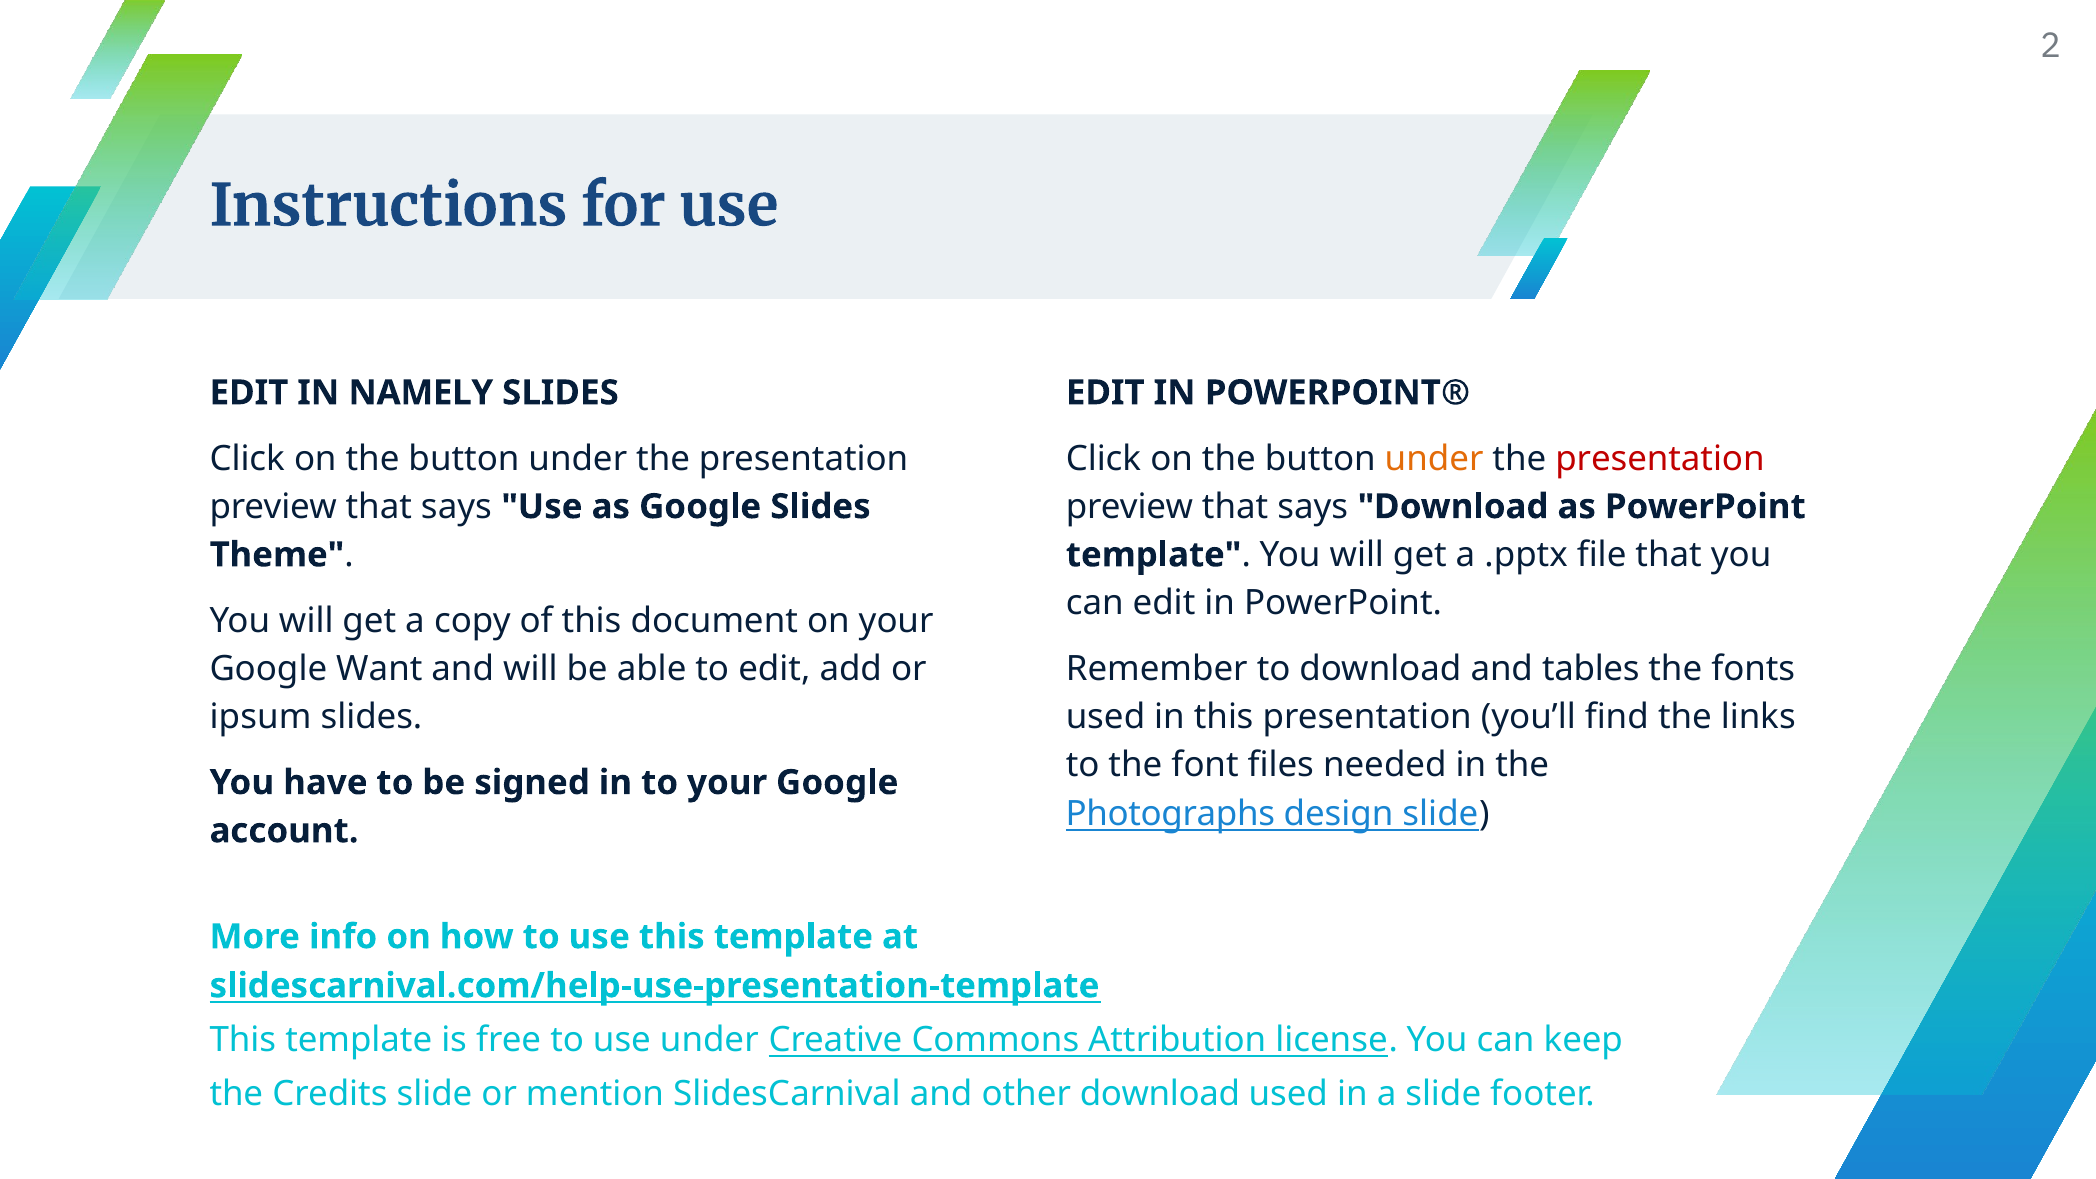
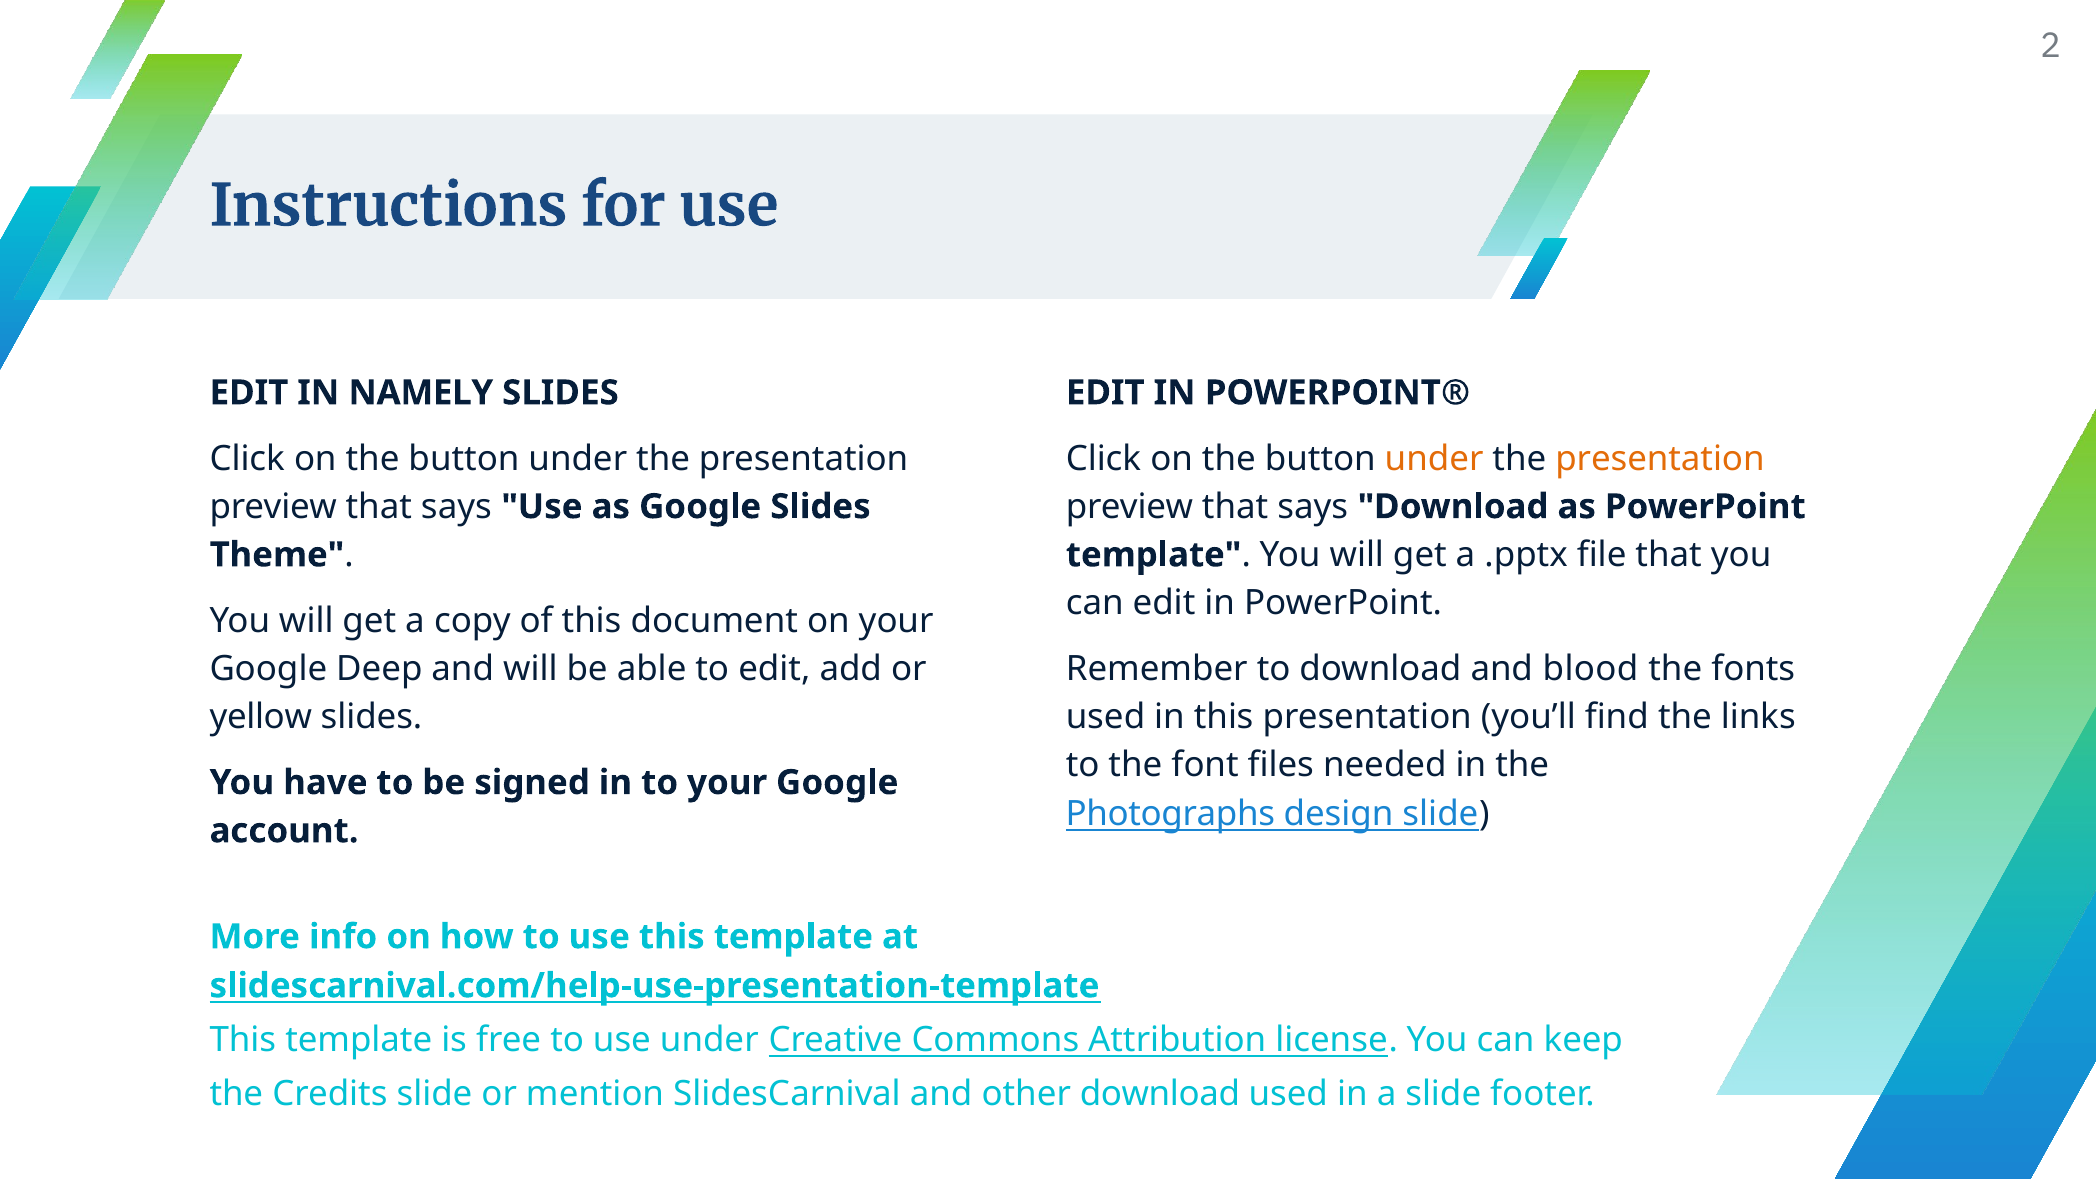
presentation colour: red -> orange (1660, 459)
Want: Want -> Deep (379, 669)
tables: tables -> blood (1590, 669)
ipsum: ipsum -> yellow (261, 717)
